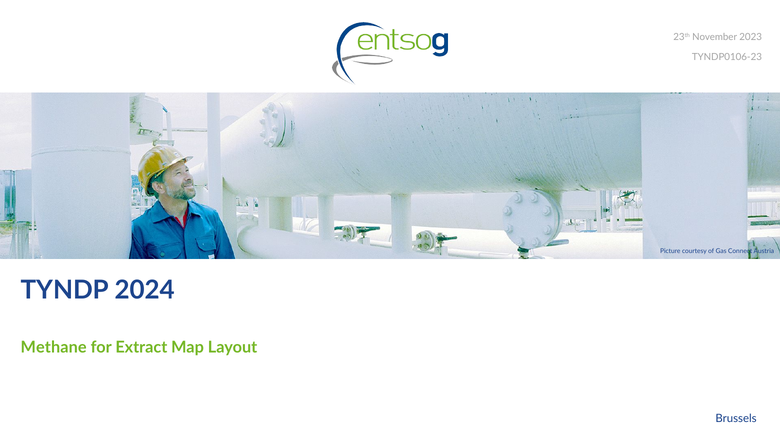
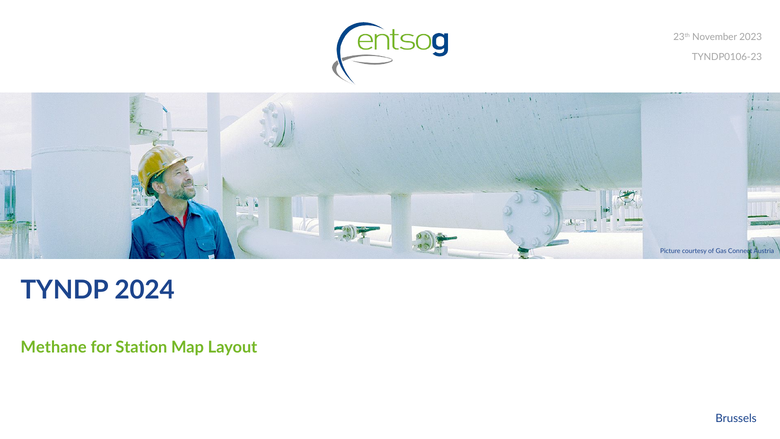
Extract: Extract -> Station (141, 347)
